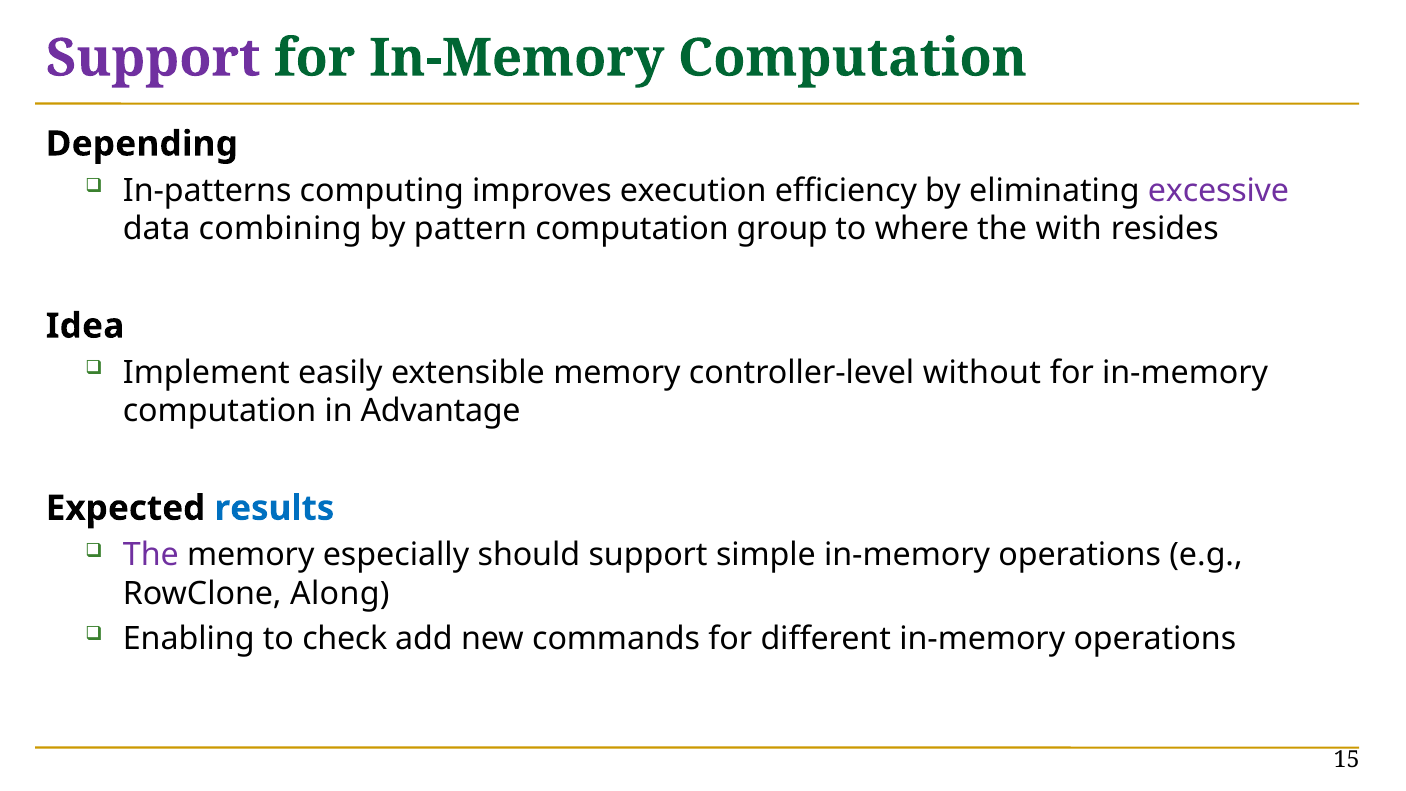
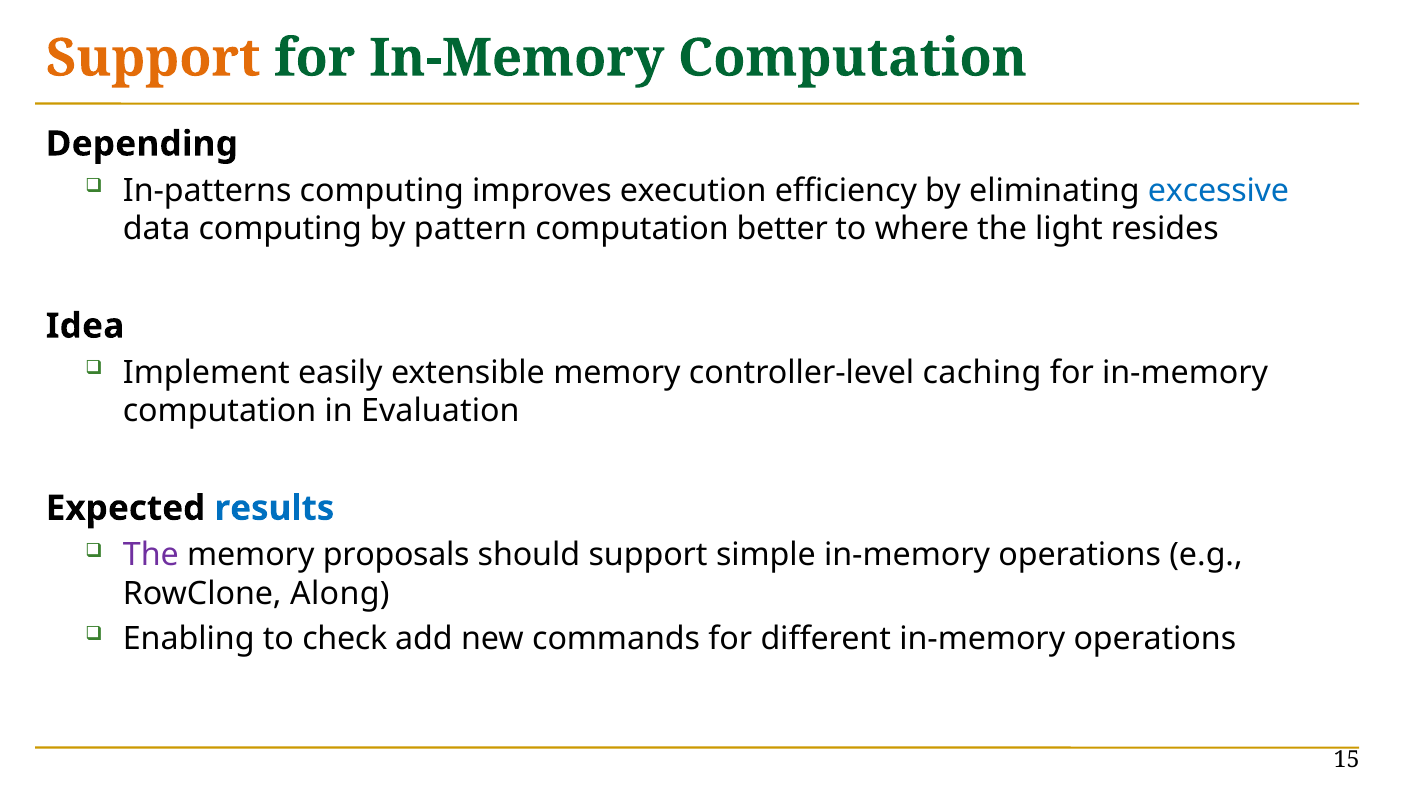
Support colour: purple -> orange (153, 58)
excessive colour: purple -> blue (1219, 191)
data combining: combining -> computing (280, 229)
group: group -> better (782, 229)
with: with -> light (1069, 229)
without: without -> caching (982, 373)
Advantage: Advantage -> Evaluation (440, 411)
especially: especially -> proposals (396, 555)
